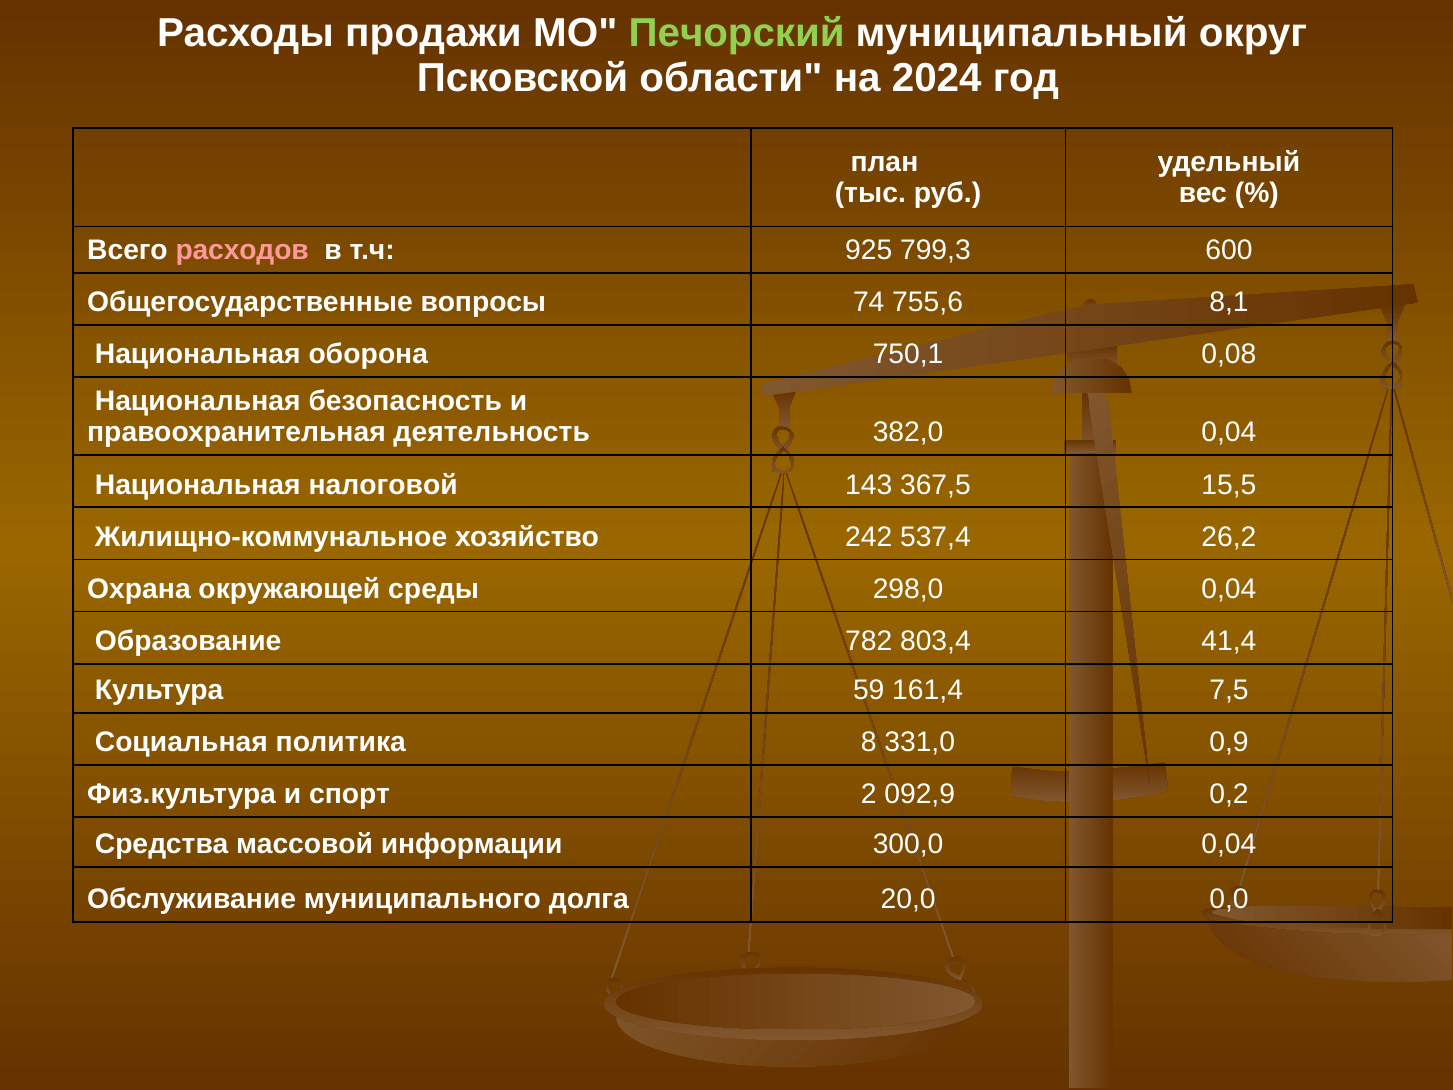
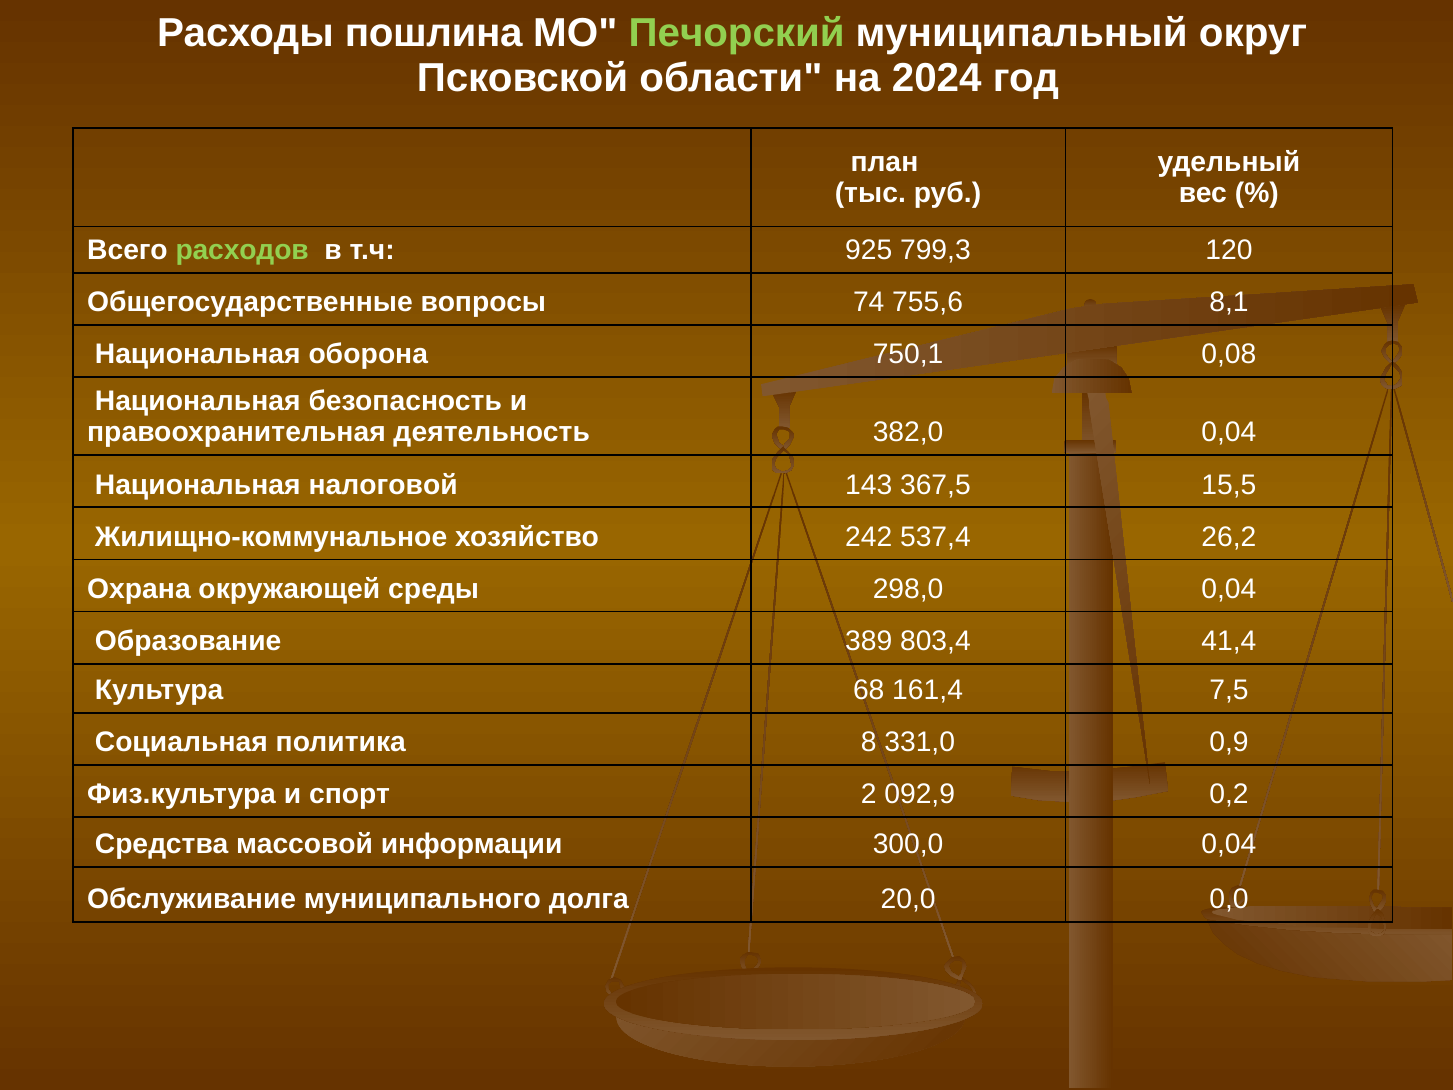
продажи: продажи -> пошлина (434, 33)
расходов colour: pink -> light green (242, 250)
600: 600 -> 120 (1229, 250)
782: 782 -> 389 (869, 641)
59: 59 -> 68 (869, 690)
